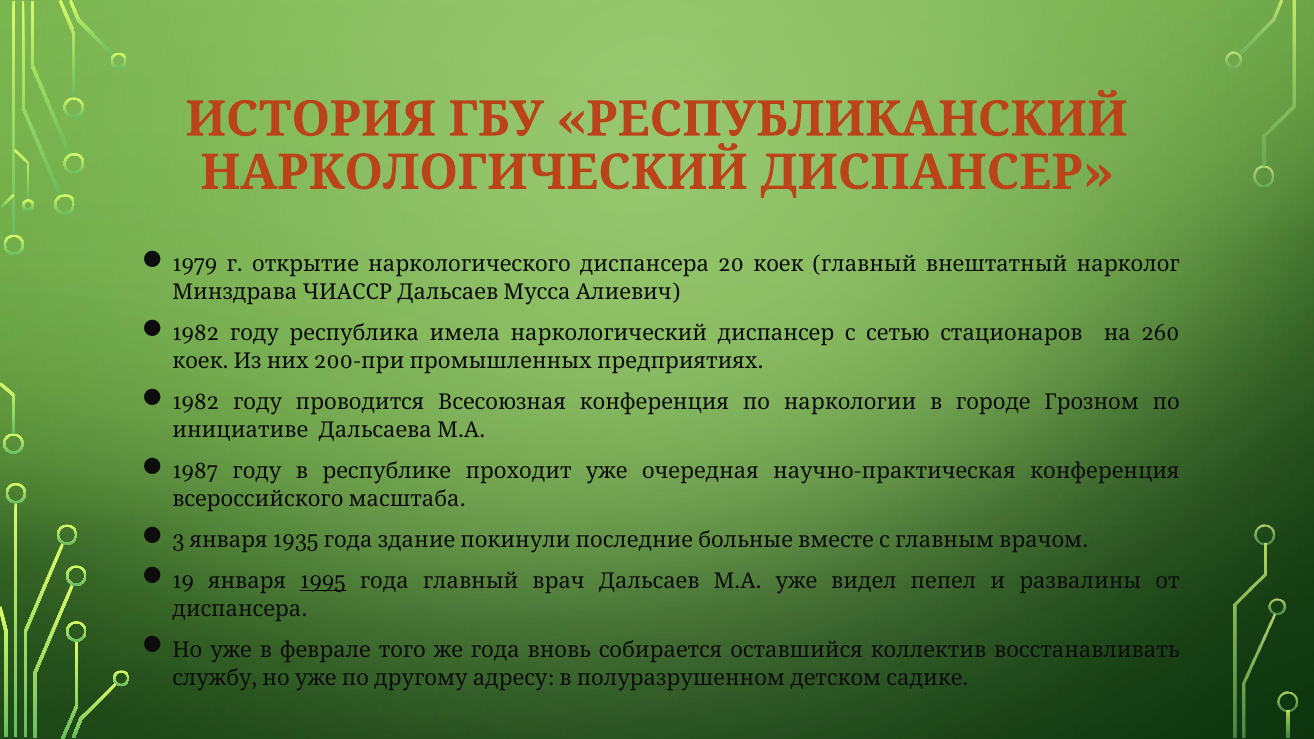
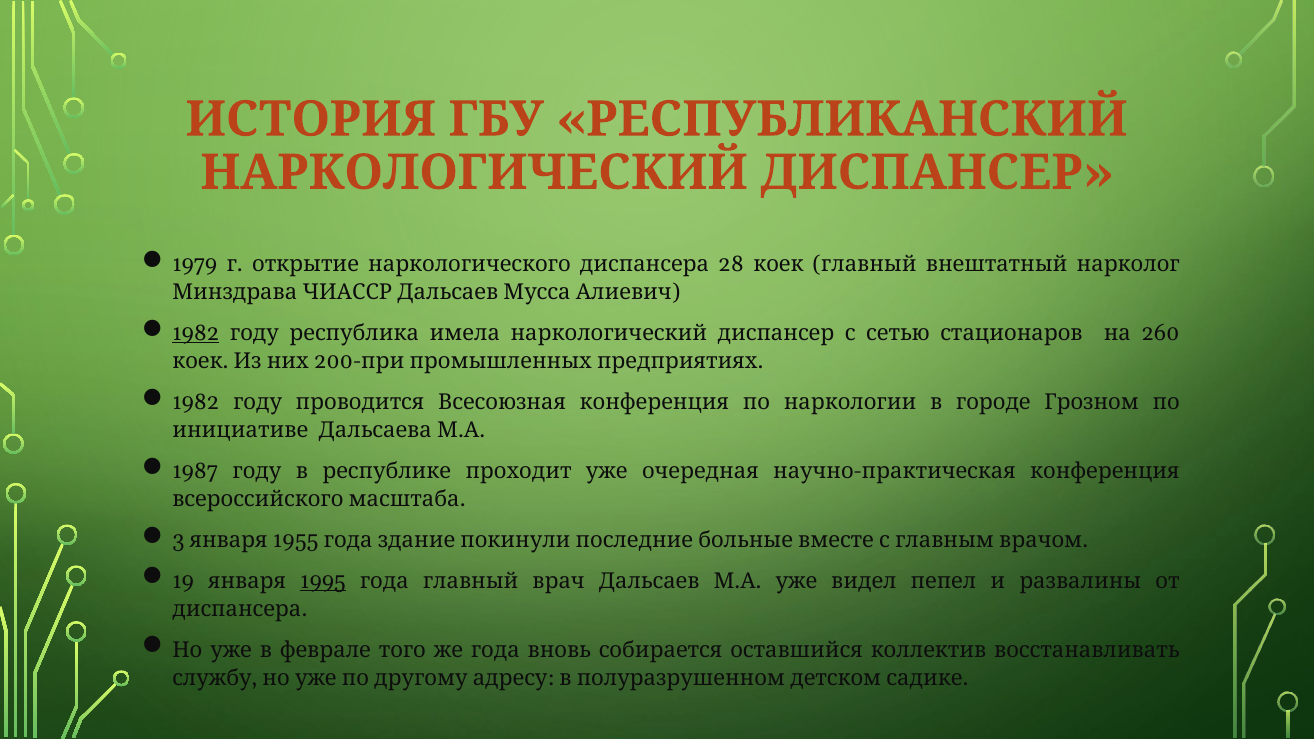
20: 20 -> 28 (731, 264)
1982 underline: none -> present (196, 333)
1935: 1935 -> 1955 (296, 540)
